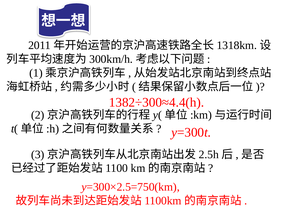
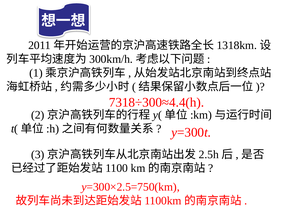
1382÷300≈4.4(h: 1382÷300≈4.4(h -> 7318÷300≈4.4(h (157, 102)
